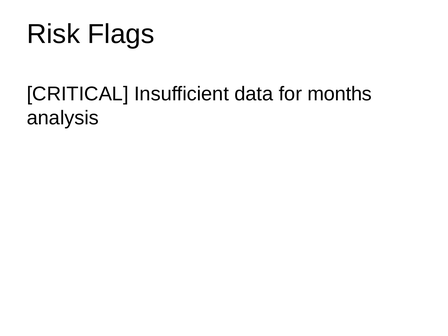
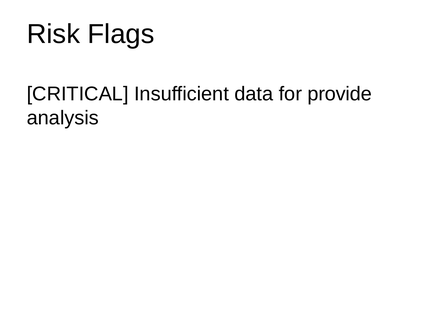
months: months -> provide (340, 94)
